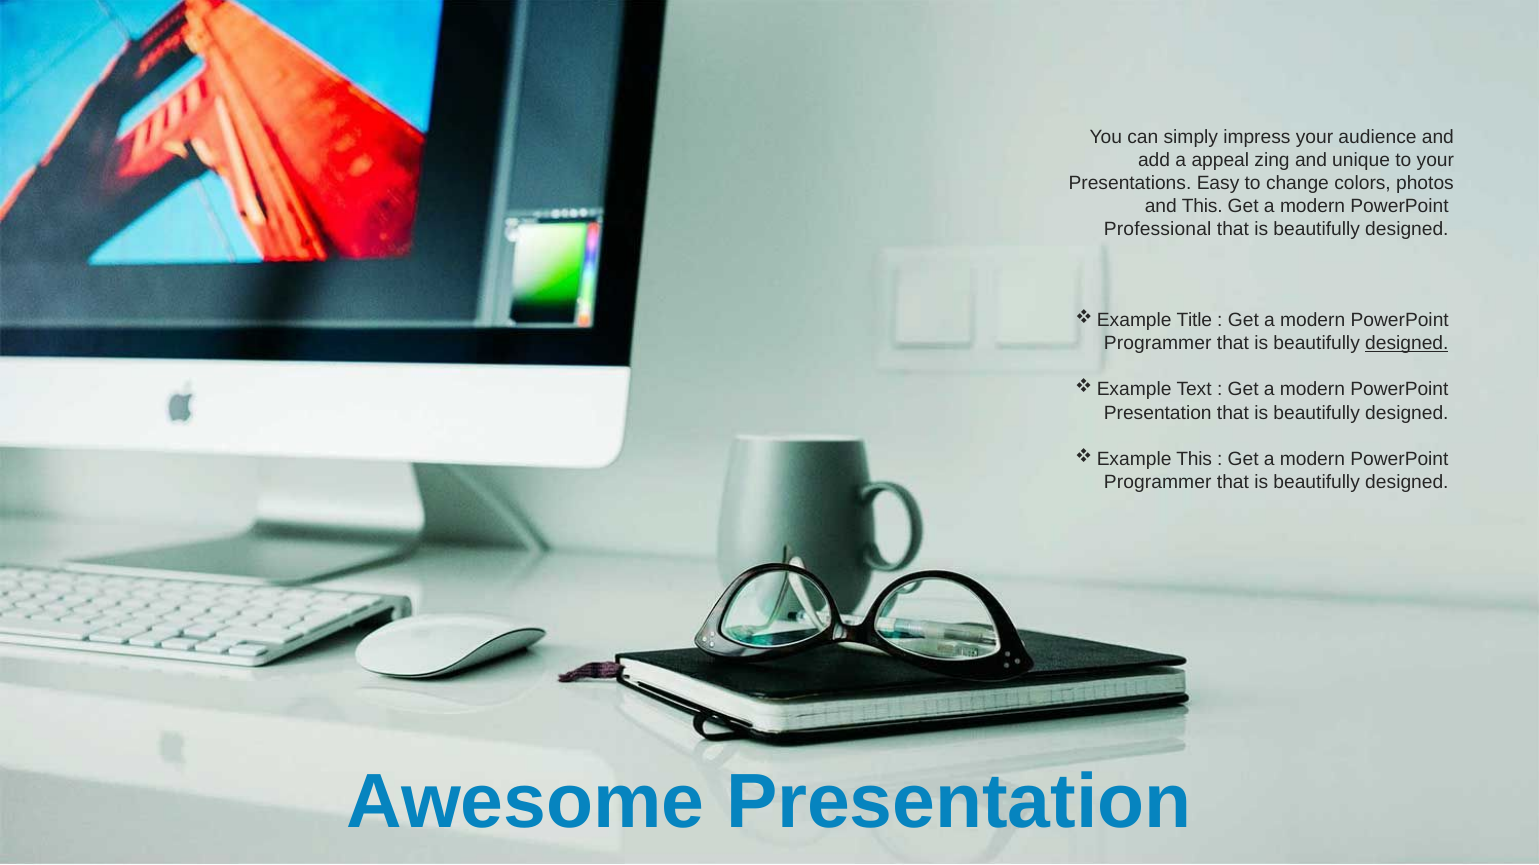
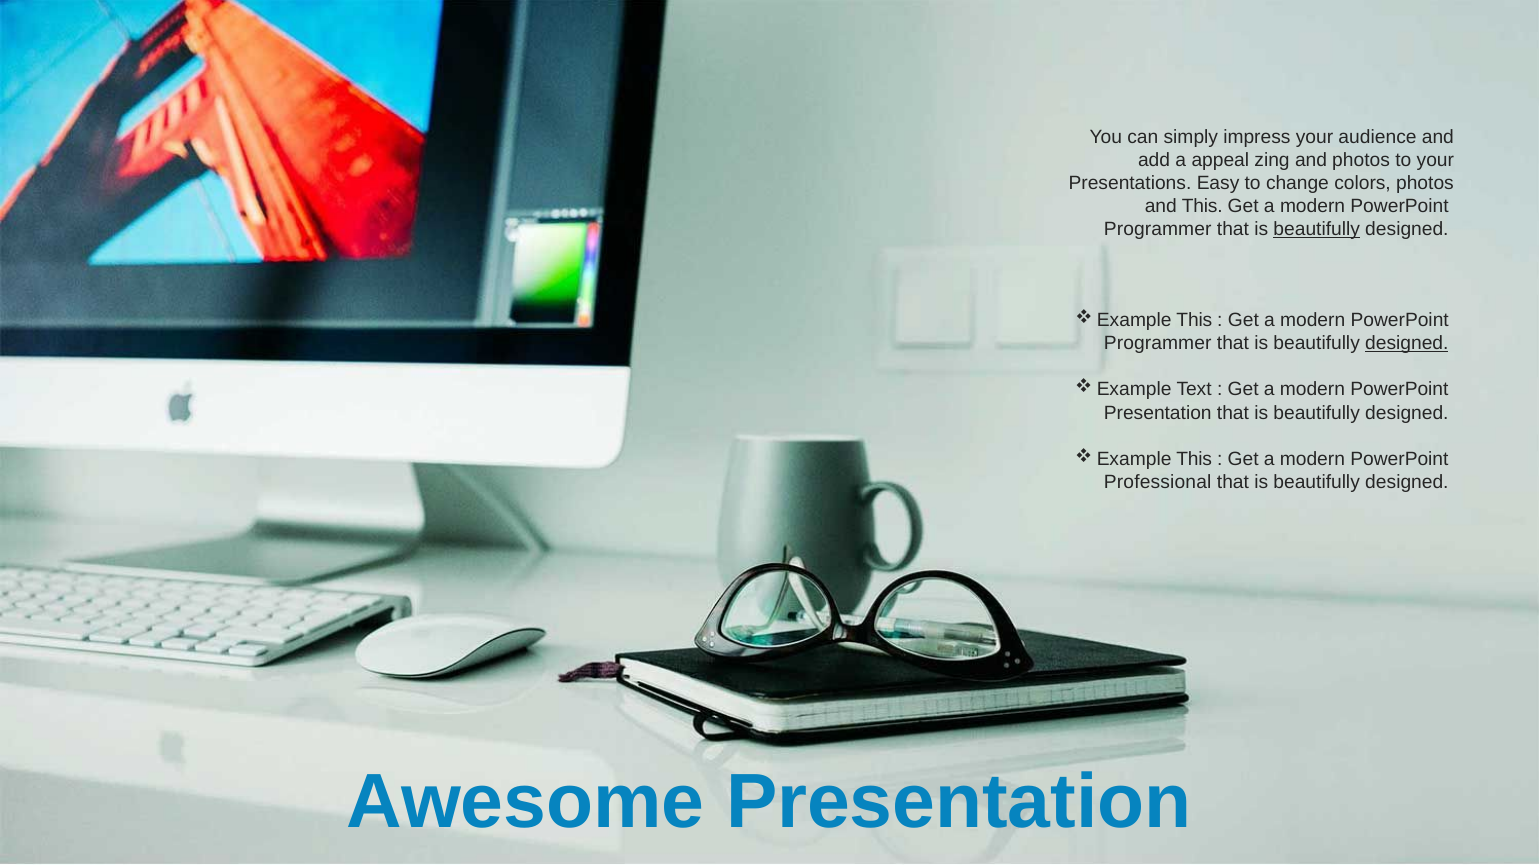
and unique: unique -> photos (1361, 160)
Professional: Professional -> Programmer (1158, 230)
beautifully underline: none -> present (1317, 230)
Title: Title -> This (1194, 321)
Programmer: Programmer -> Professional (1158, 482)
